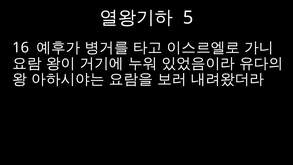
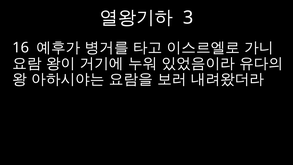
5: 5 -> 3 (188, 18)
